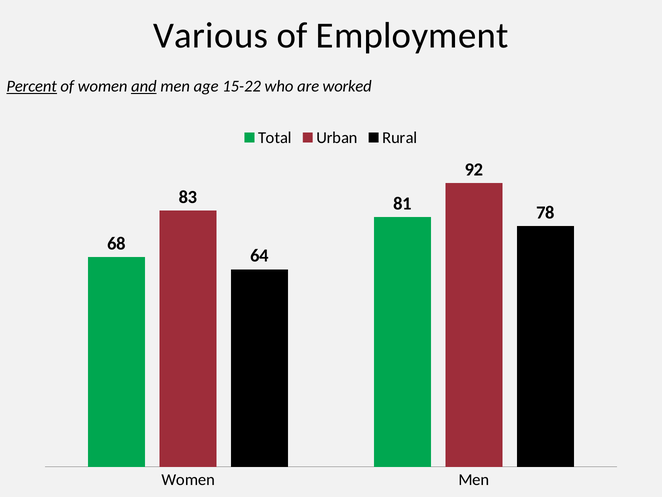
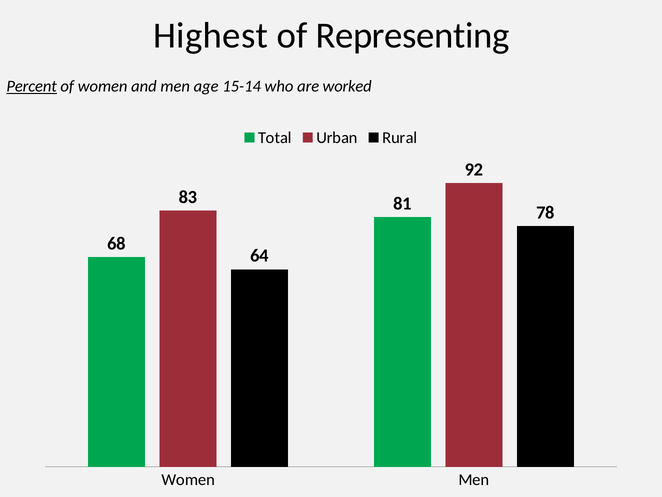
Various: Various -> Highest (211, 36)
Employment: Employment -> Representing (412, 36)
and underline: present -> none (144, 86)
15-22: 15-22 -> 15-14 (242, 86)
